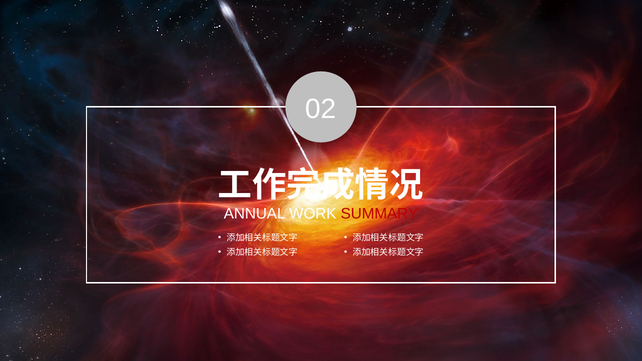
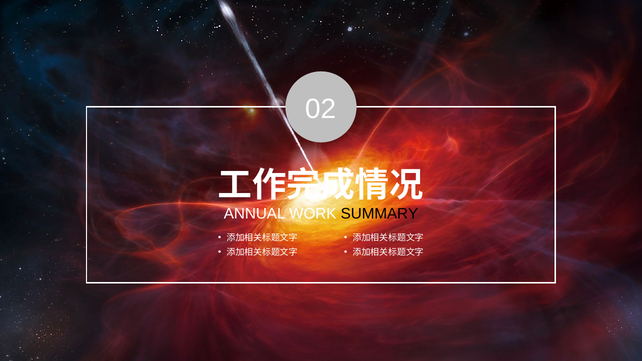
SUMMARY colour: red -> black (379, 214)
